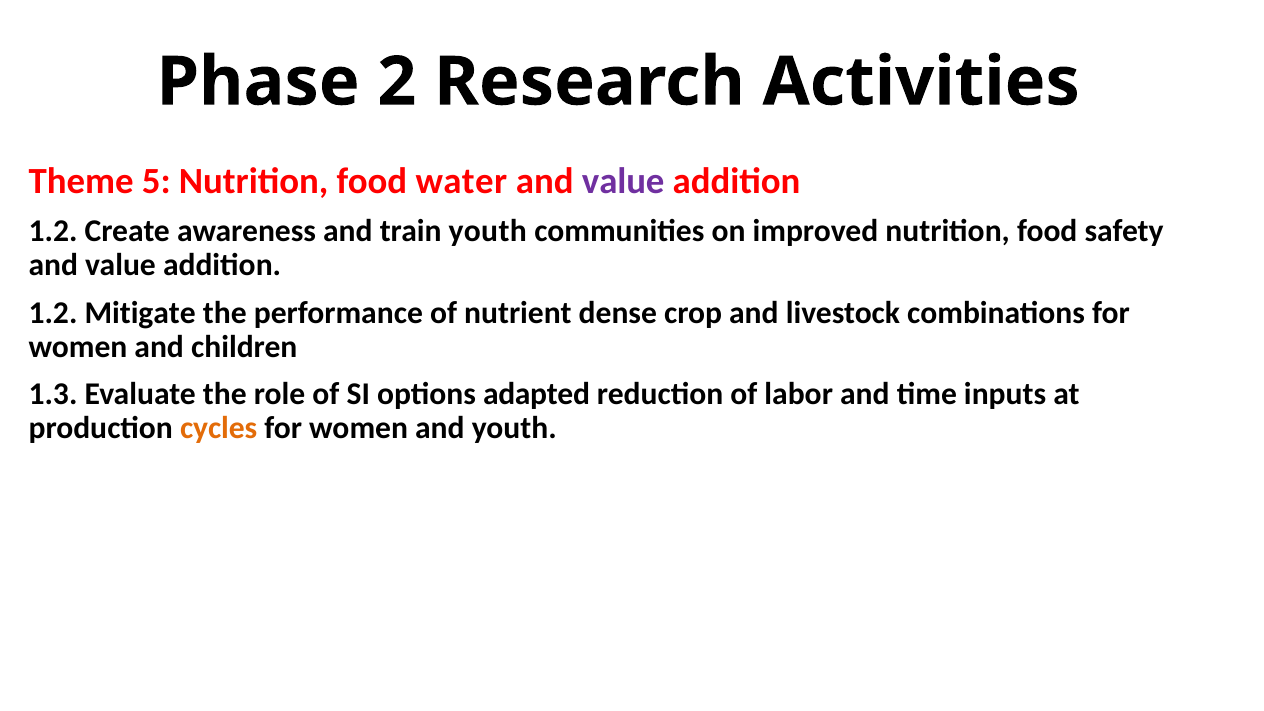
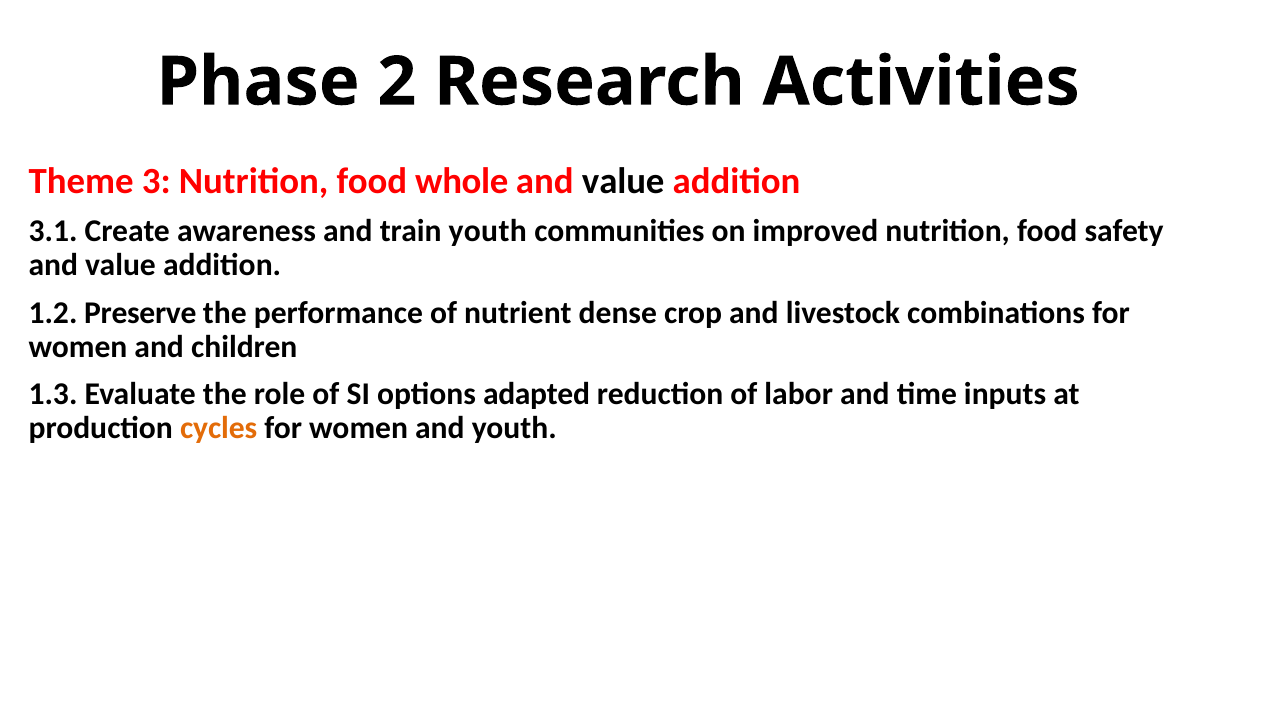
5: 5 -> 3 (156, 181)
water: water -> whole (462, 181)
value colour: purple -> black (623, 181)
1.2: 1.2 -> 3.1 (53, 231)
Mitigate: Mitigate -> Preserve (140, 313)
